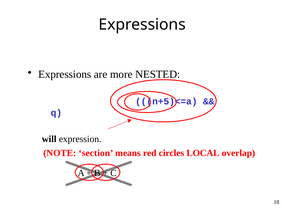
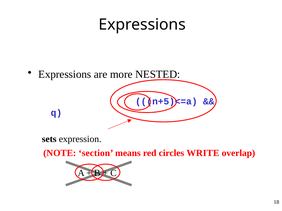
will: will -> sets (49, 139)
LOCAL: LOCAL -> WRITE (203, 153)
